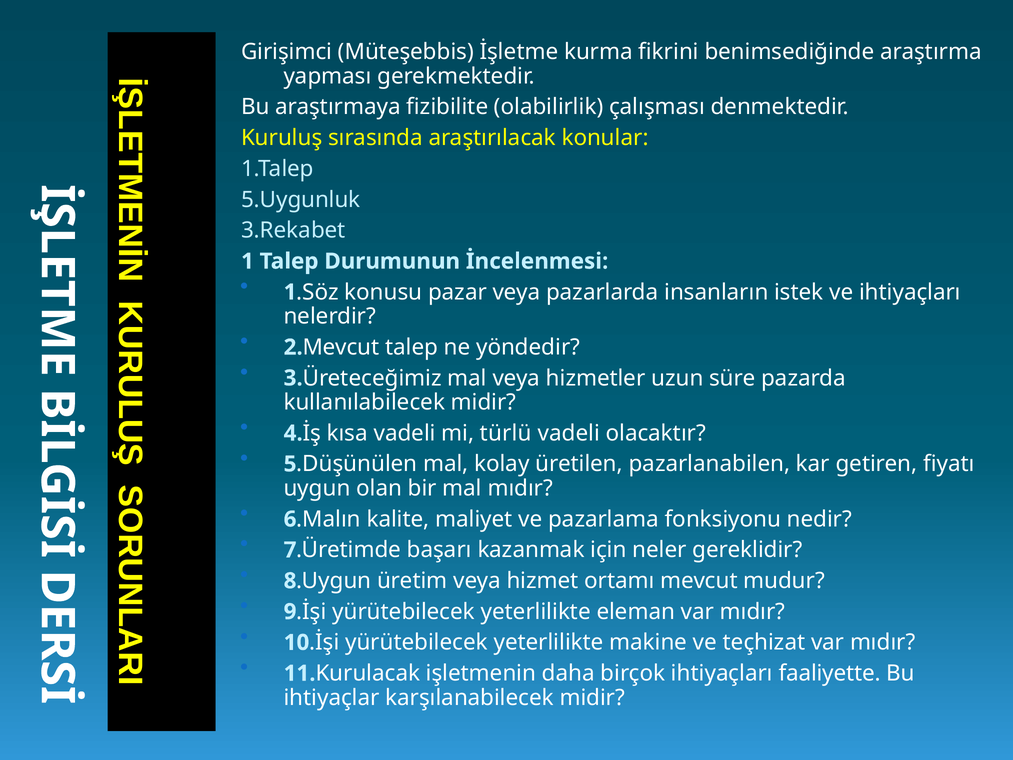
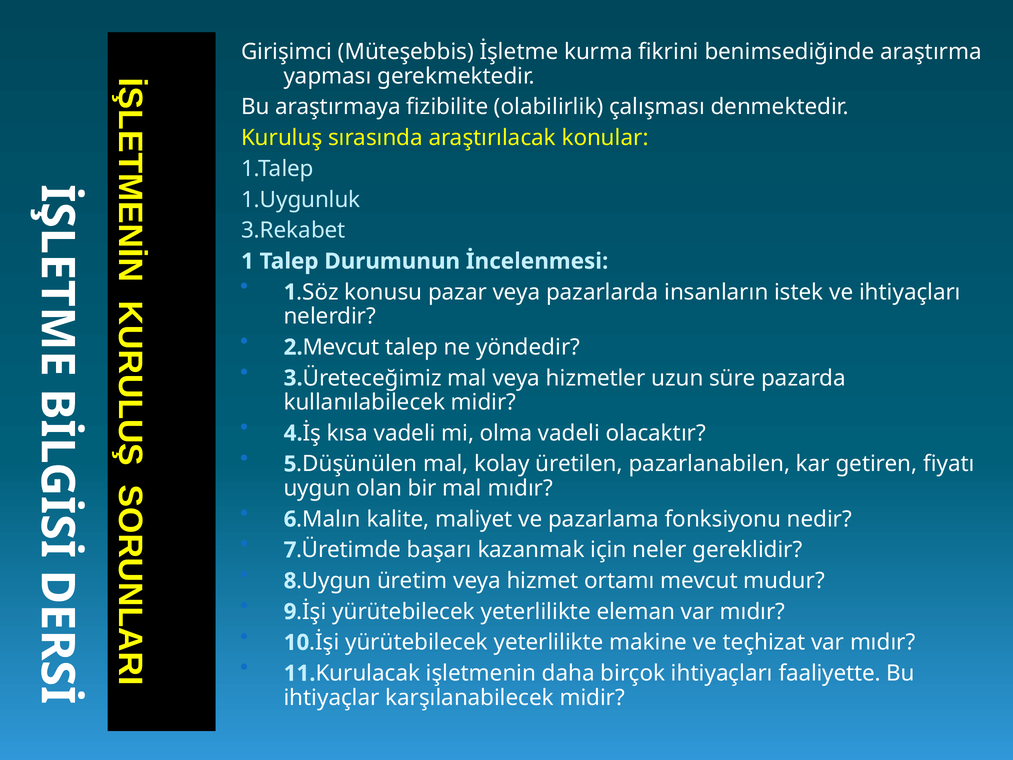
5.Uygunluk: 5.Uygunluk -> 1.Uygunluk (301, 200)
türlü: türlü -> olma (506, 433)
